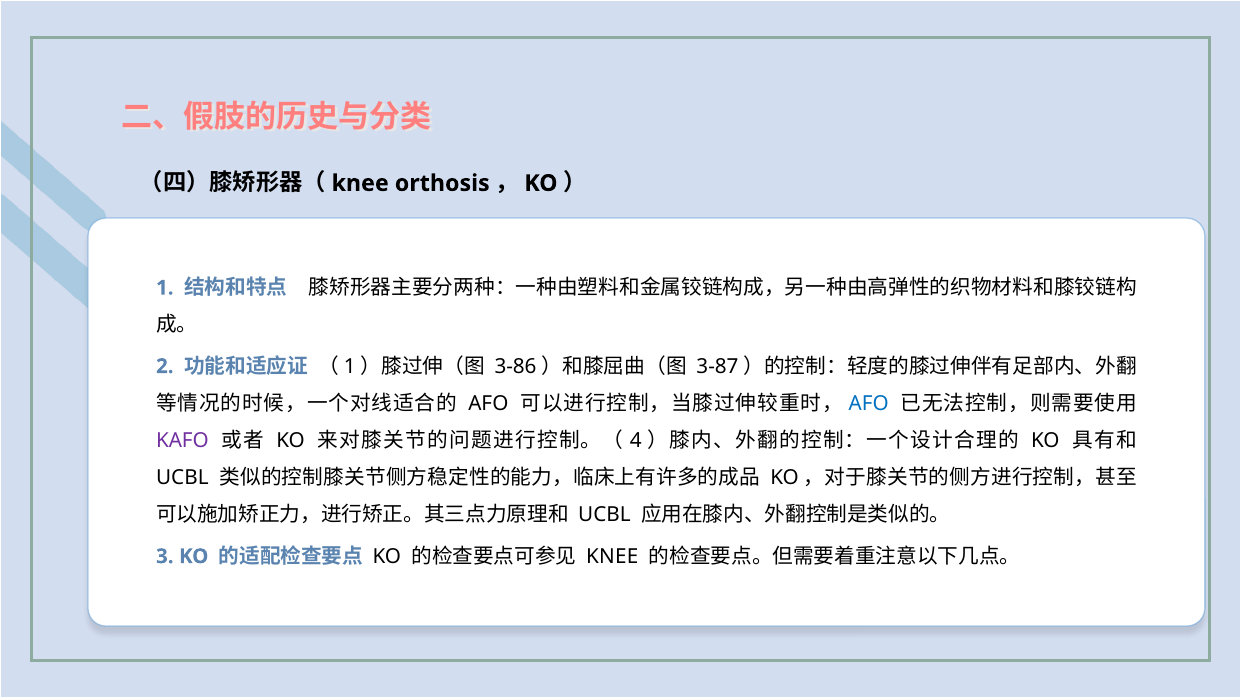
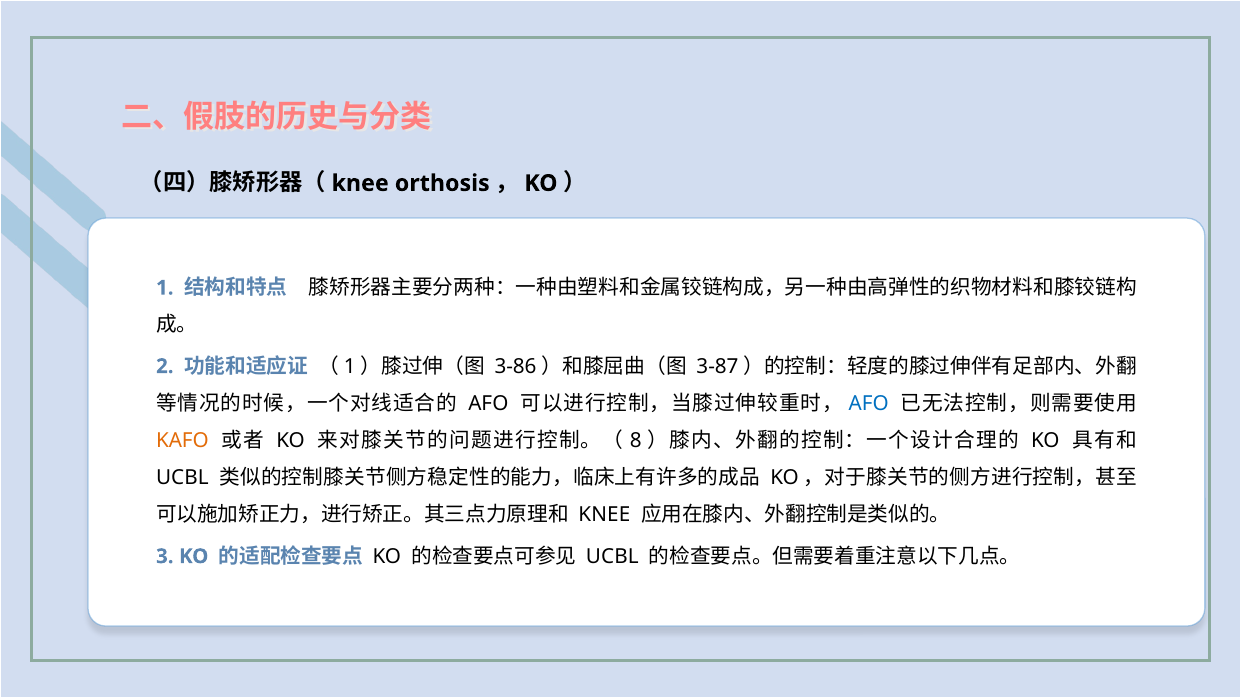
KAFO colour: purple -> orange (182, 441)
4: 4 -> 8 (636, 441)
UCBL: UCBL -> KNEE (604, 515)
KNEE: KNEE -> UCBL (612, 556)
